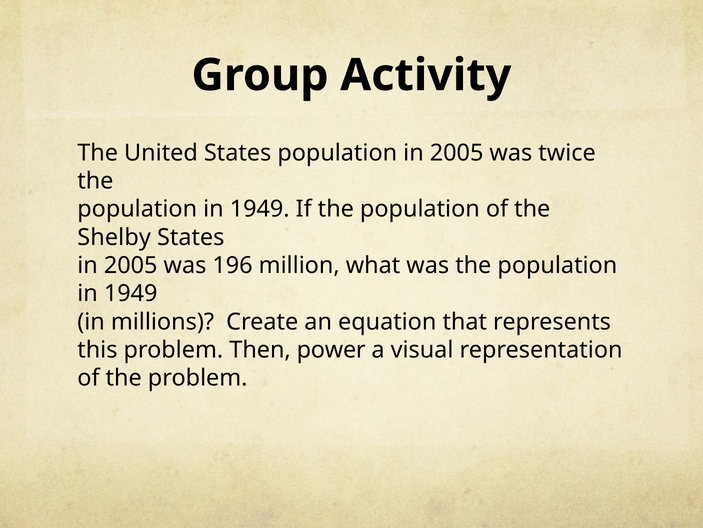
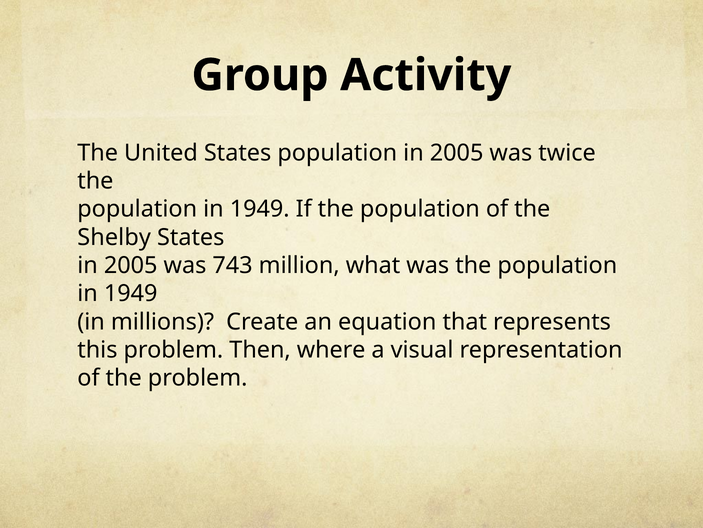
196: 196 -> 743 (233, 265)
power: power -> where (331, 349)
